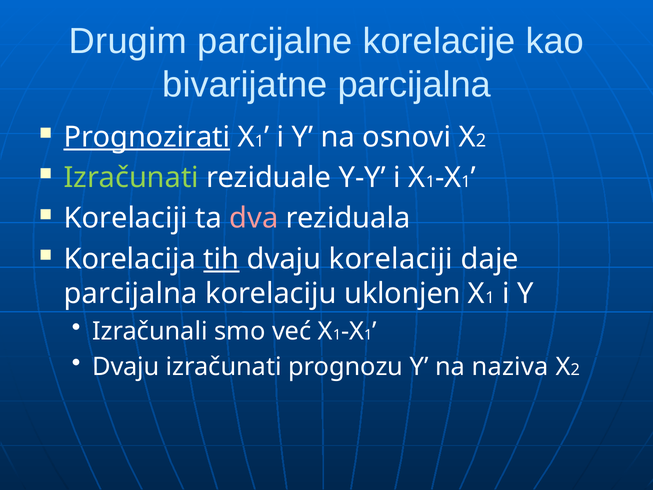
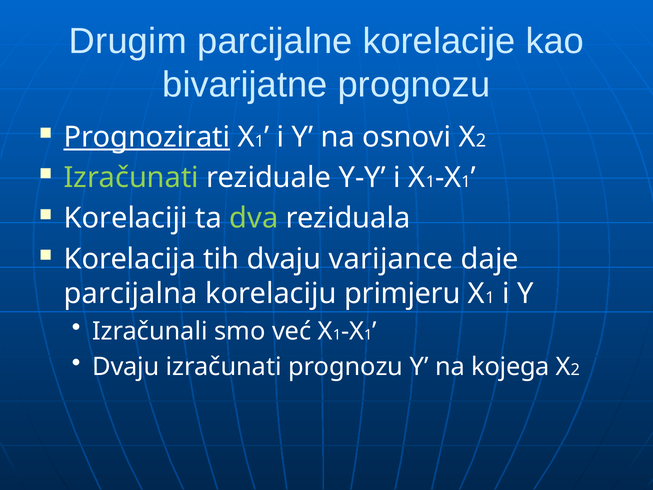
bivarijatne parcijalna: parcijalna -> prognozu (414, 85)
dva colour: pink -> light green (254, 218)
tih underline: present -> none (221, 259)
dvaju korelaciji: korelaciji -> varijance (391, 259)
uklonjen: uklonjen -> primjeru (402, 294)
naziva: naziva -> kojega (511, 367)
